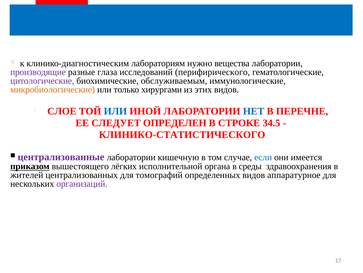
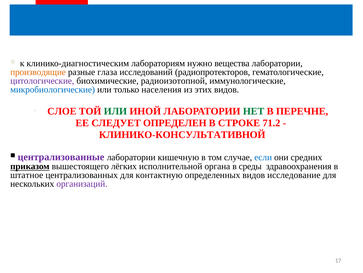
производящие colour: purple -> orange (38, 72)
перифирического: перифирического -> радиопротекторов (213, 72)
обслуживаемым: обслуживаемым -> радиоизотопной (174, 81)
микробиологические colour: orange -> blue (53, 89)
хирургами: хирургами -> населения (161, 89)
ИЛИ colour: blue -> green (115, 111)
НЕТ colour: blue -> green (254, 111)
34.5: 34.5 -> 71.2 (271, 123)
КЛИНИКО-СТАТИСТИЧЕСКОГО: КЛИНИКО-СТАТИСТИЧЕСКОГО -> КЛИНИКО-КОНСУЛЬТАТИВНОЙ (182, 134)
имеется: имеется -> средних (306, 157)
жителей: жителей -> штатное (27, 175)
томографий: томографий -> контактную (159, 175)
аппаратурное: аппаратурное -> исследование (294, 175)
